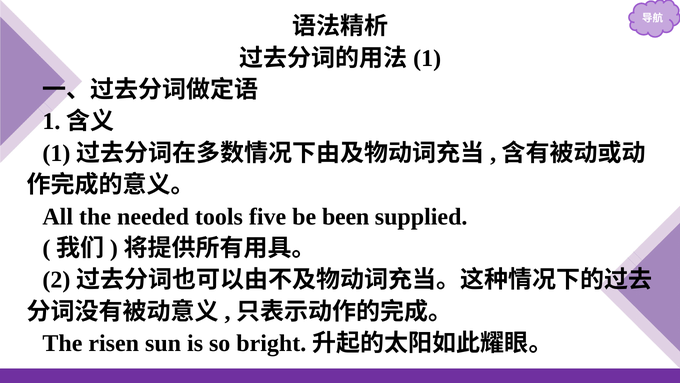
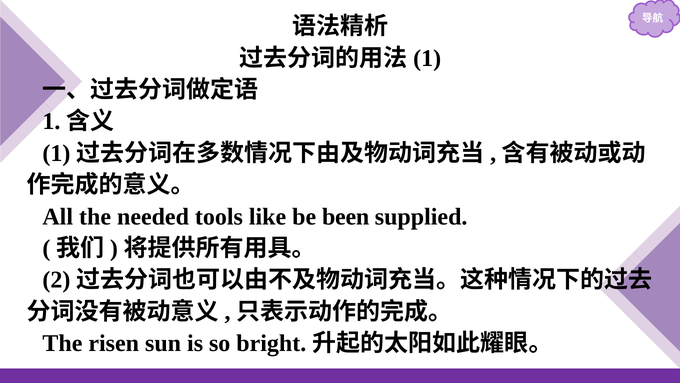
five: five -> like (268, 216)
